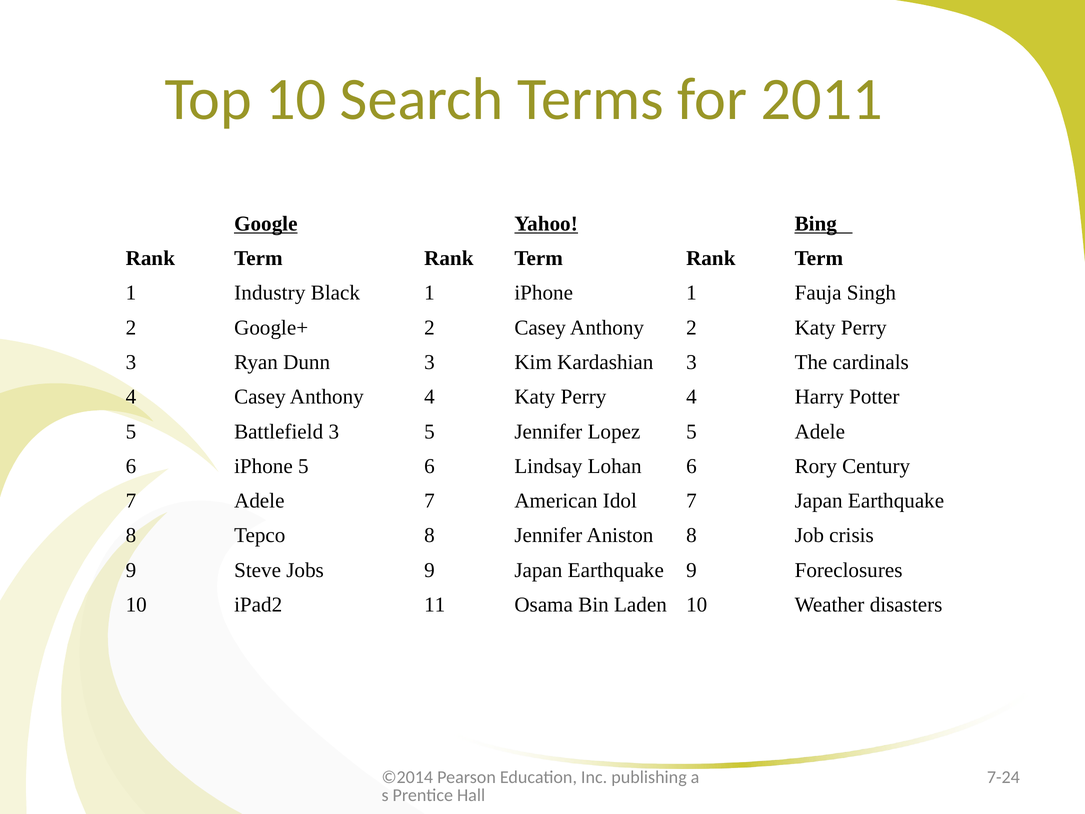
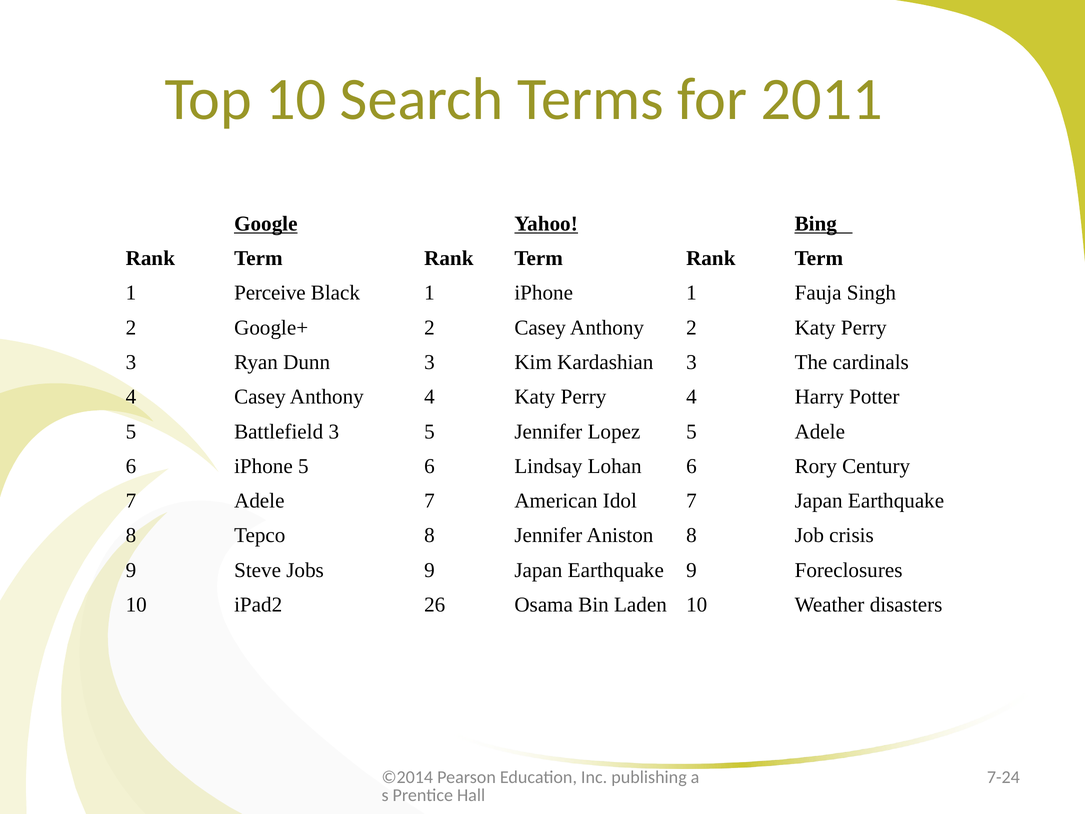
Industry: Industry -> Perceive (270, 293)
11: 11 -> 26 (435, 605)
